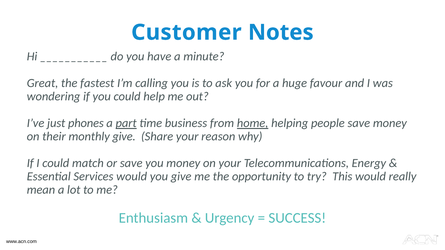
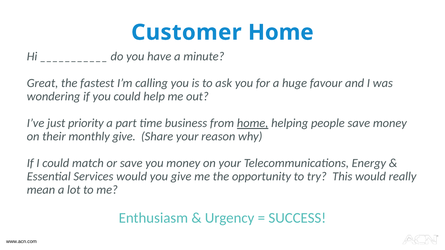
Customer Notes: Notes -> Home (281, 32)
phones: phones -> priority (86, 123)
part underline: present -> none (126, 123)
